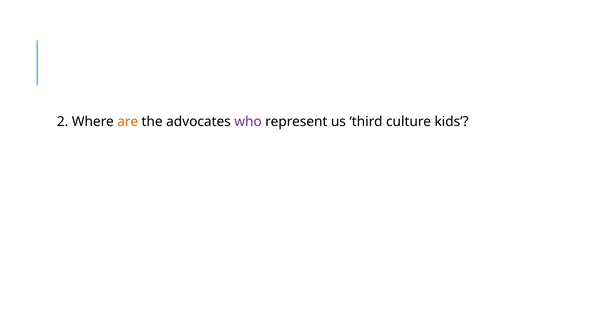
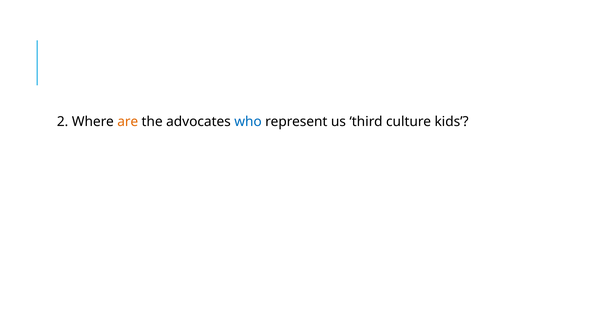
who colour: purple -> blue (248, 121)
